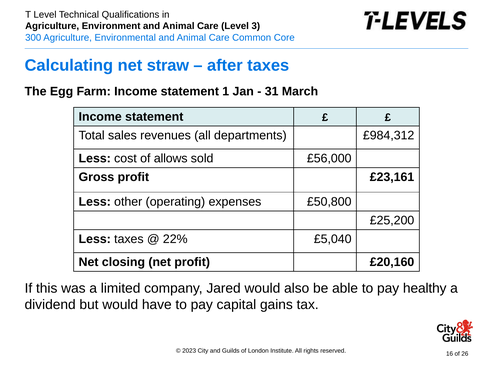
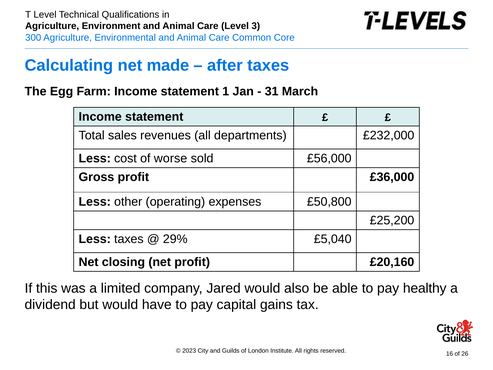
straw: straw -> made (168, 65)
£984,312: £984,312 -> £232,000 (389, 135)
allows: allows -> worse (171, 158)
£23,161: £23,161 -> £36,000 (392, 177)
22%: 22% -> 29% (175, 239)
